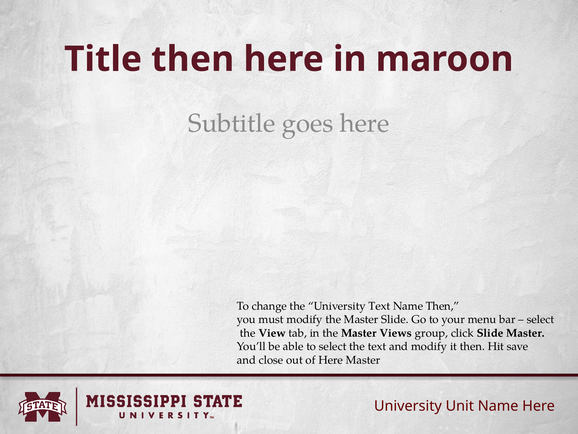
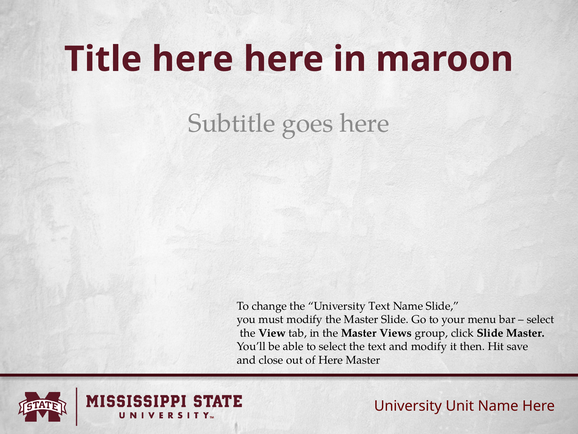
Title then: then -> here (193, 59)
Name Then: Then -> Slide (442, 306)
